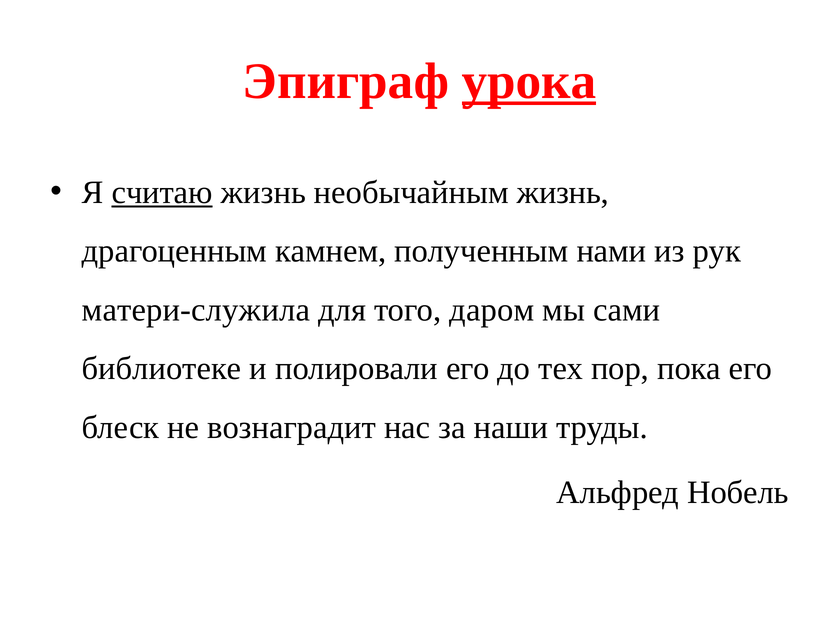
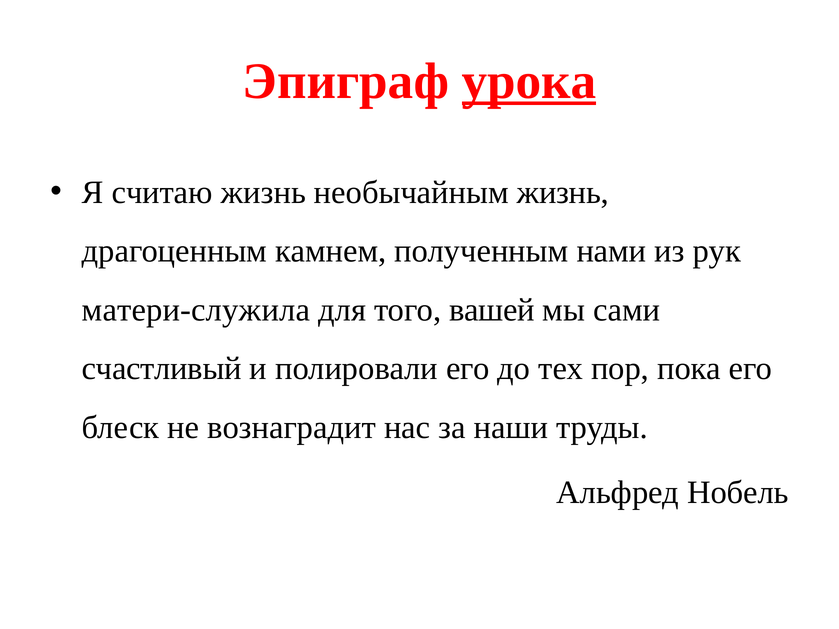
считаю underline: present -> none (162, 192)
даром: даром -> вашей (492, 310)
библиотеке: библиотеке -> счастливый (162, 369)
